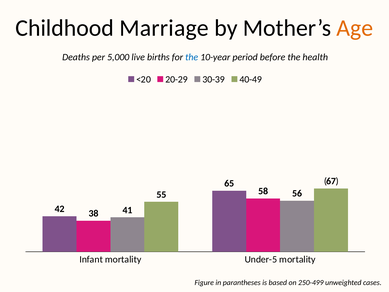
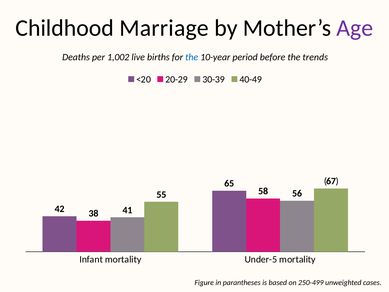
Age colour: orange -> purple (355, 28)
5,000: 5,000 -> 1,002 (118, 57)
health: health -> trends (315, 57)
